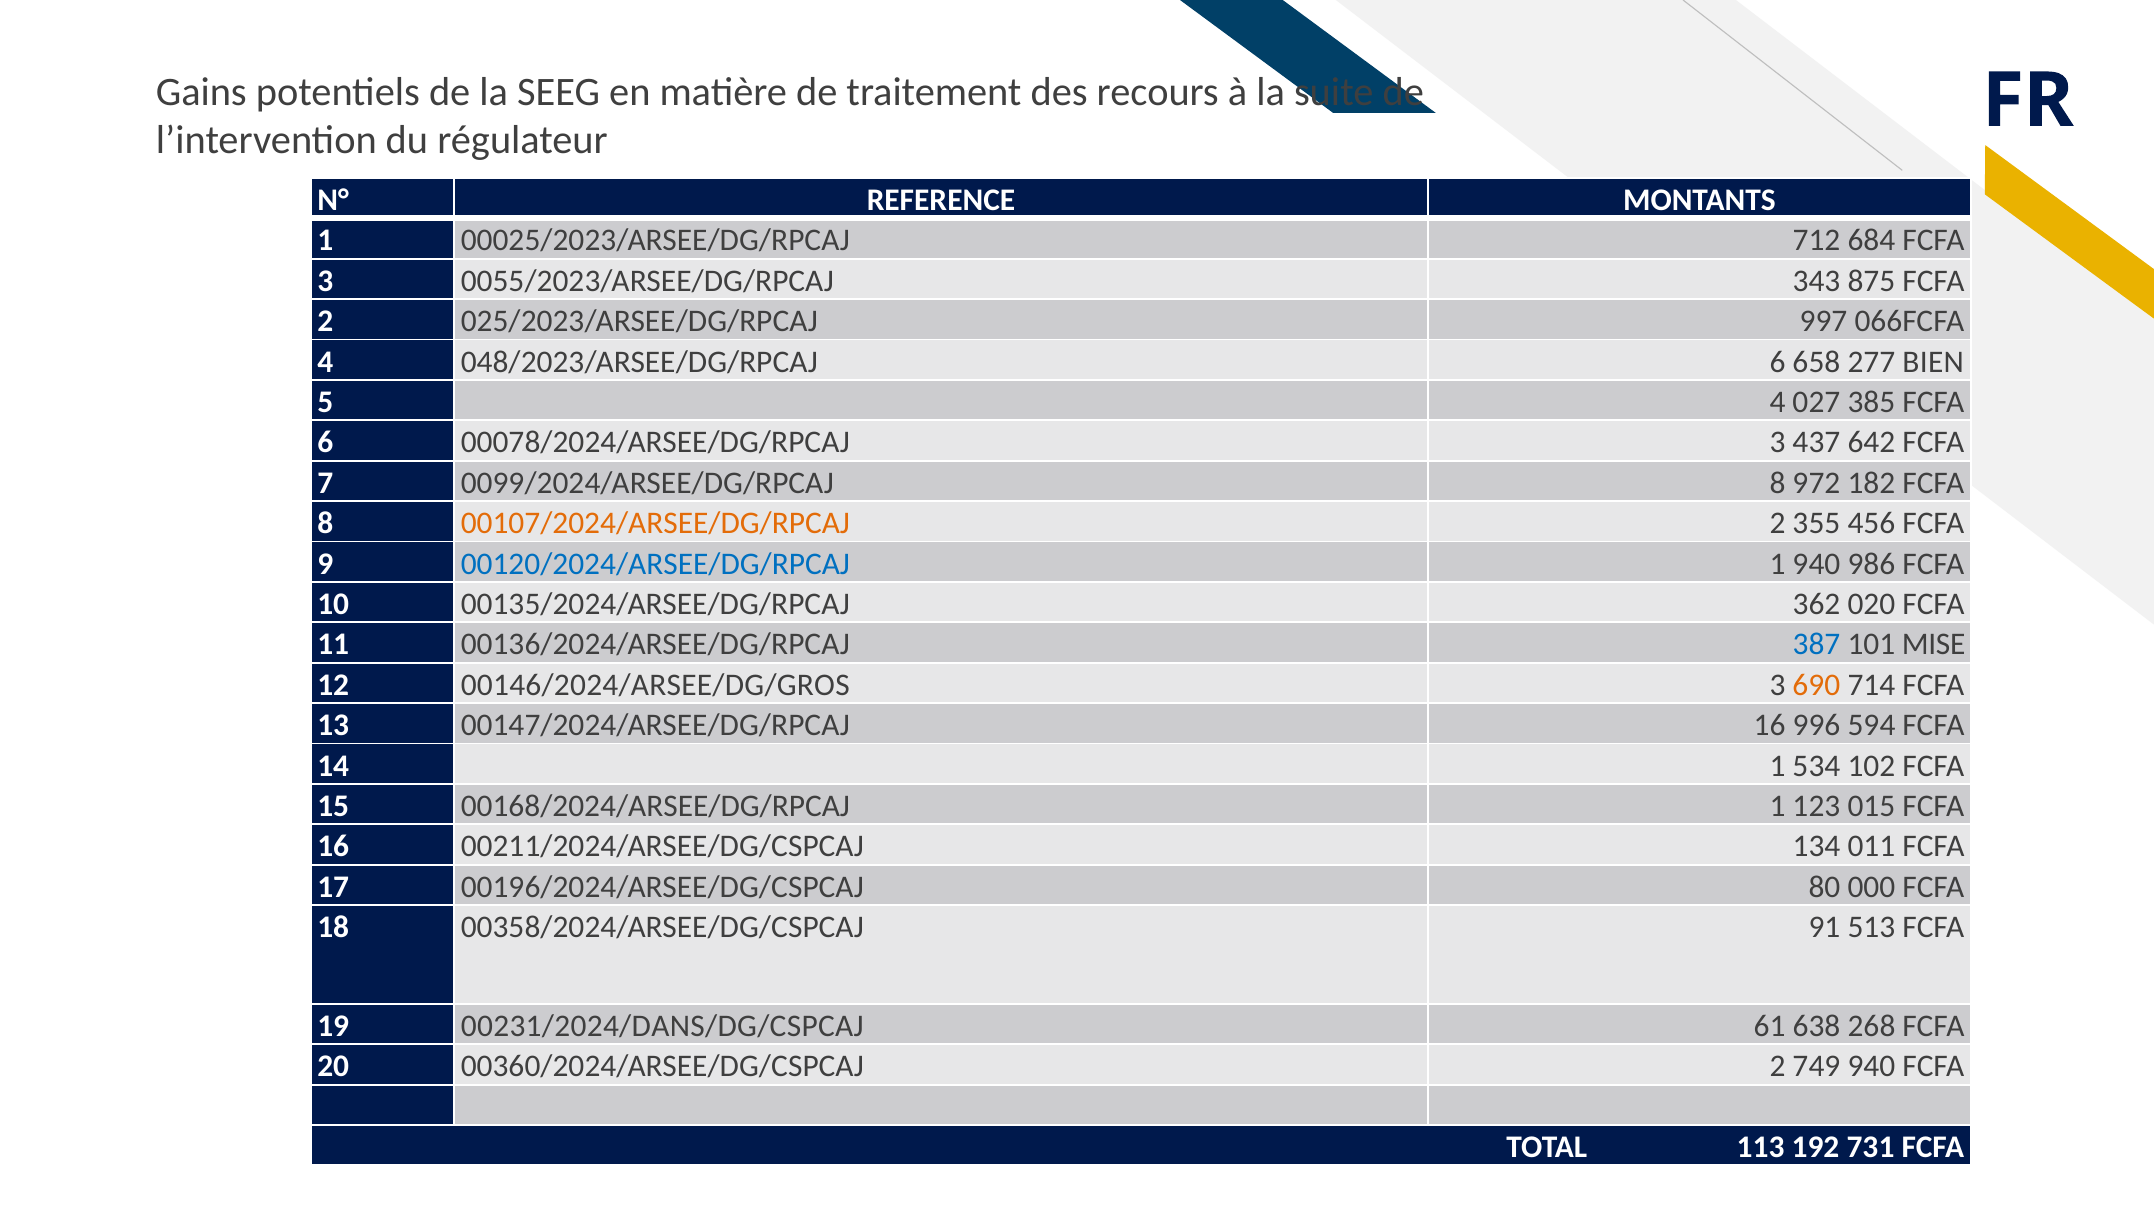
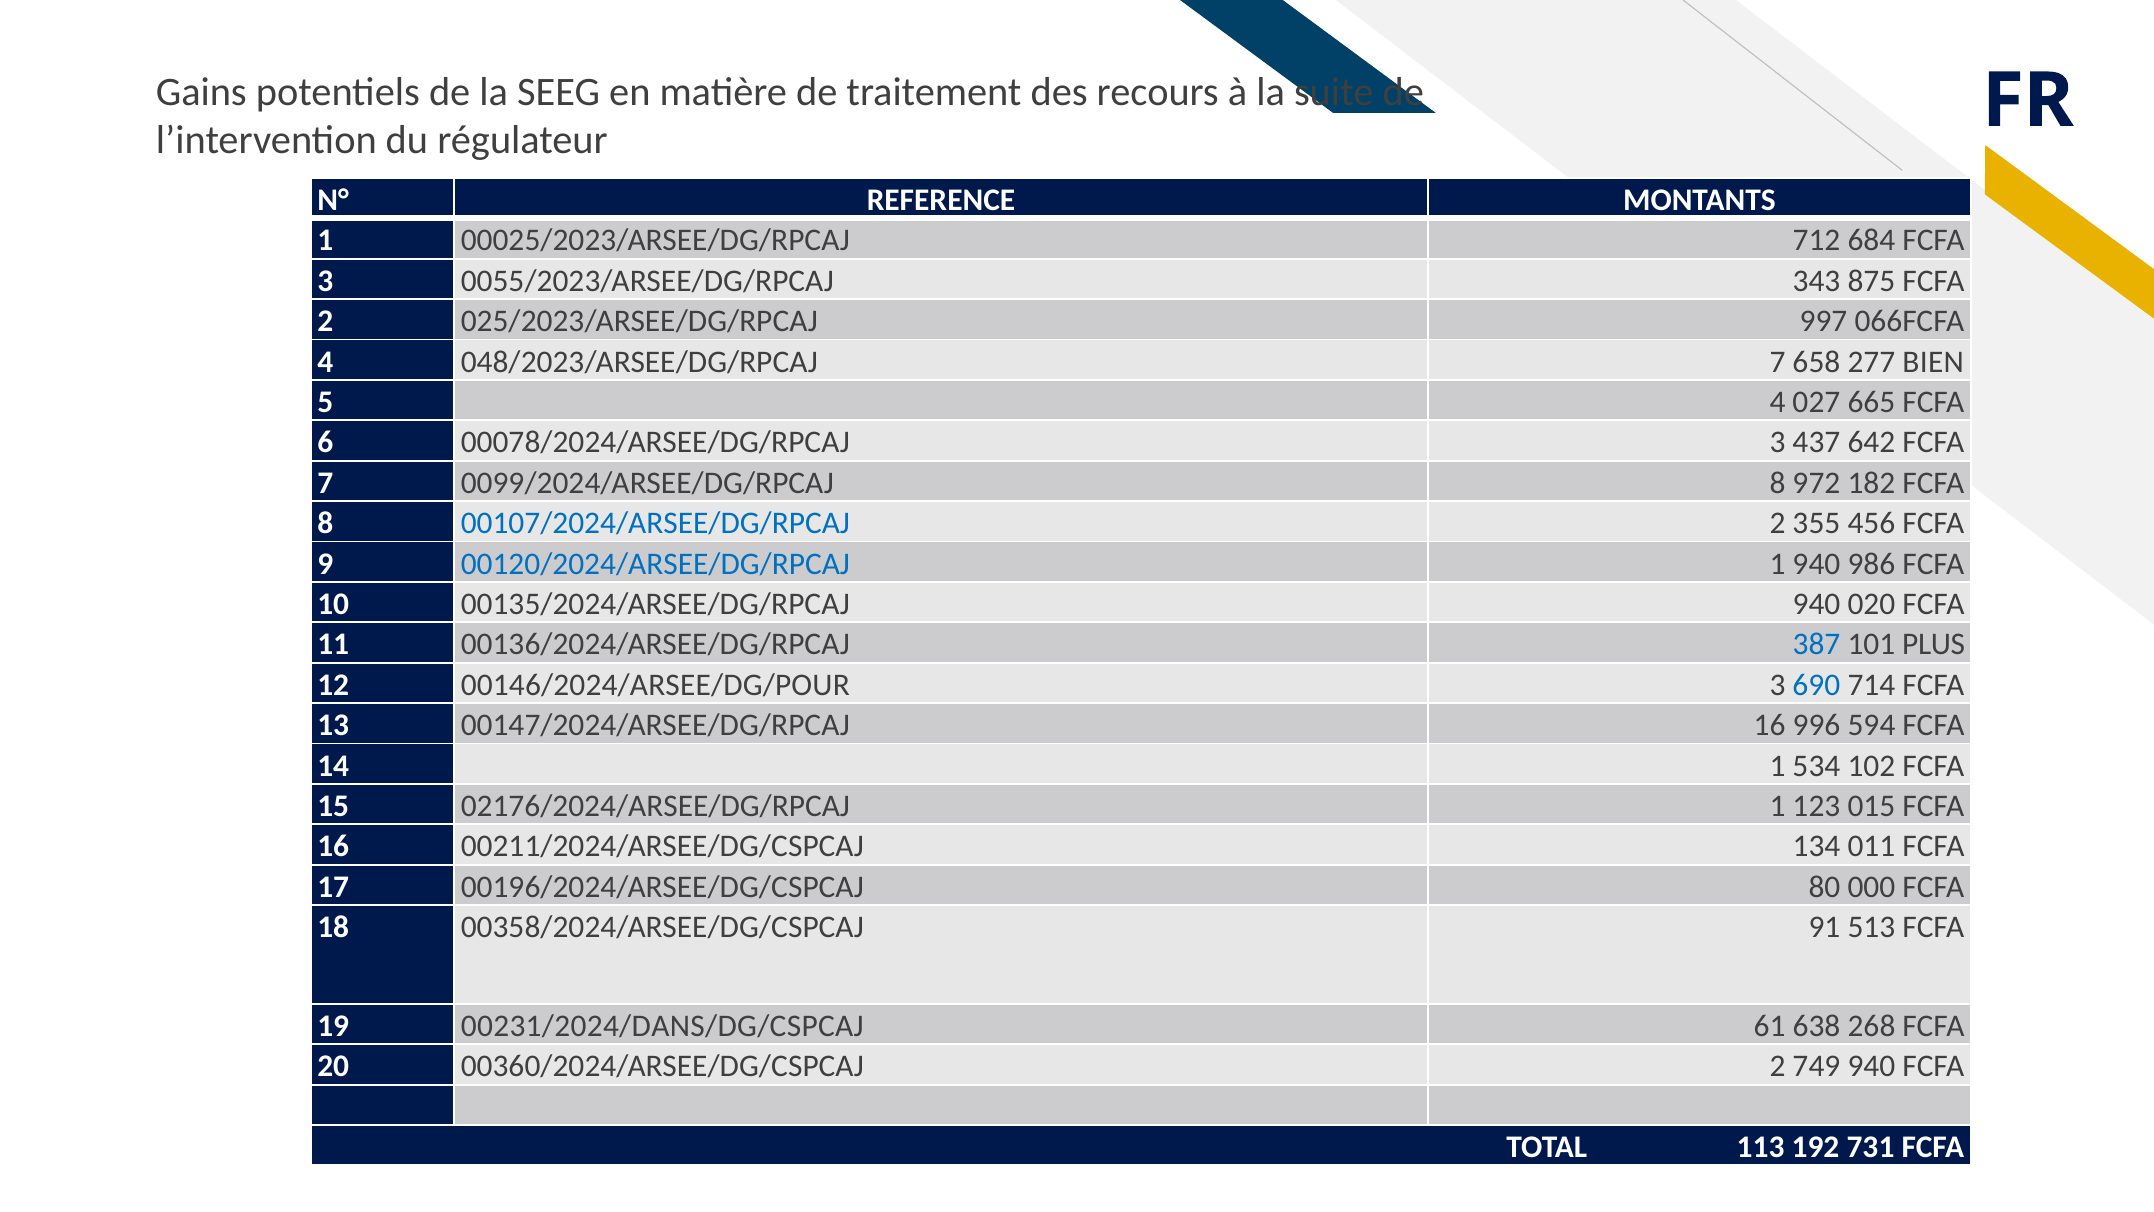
048/2023/ARSEE/DG/RPCAJ 6: 6 -> 7 (1777, 362)
385: 385 -> 665 (1871, 402)
00107/2024/ARSEE/DG/RPCAJ colour: orange -> blue (655, 523)
00135/2024/ARSEE/DG/RPCAJ 362: 362 -> 940 (1817, 604)
MISE: MISE -> PLUS (1934, 644)
00146/2024/ARSEE/DG/GROS: 00146/2024/ARSEE/DG/GROS -> 00146/2024/ARSEE/DG/POUR (655, 685)
690 colour: orange -> blue (1816, 685)
00168/2024/ARSEE/DG/RPCAJ: 00168/2024/ARSEE/DG/RPCAJ -> 02176/2024/ARSEE/DG/RPCAJ (655, 806)
